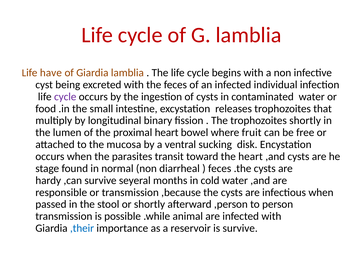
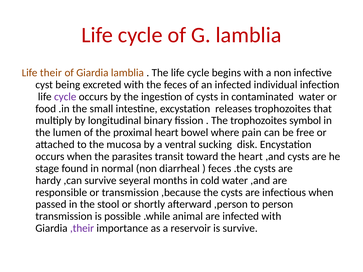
have: have -> their (51, 73)
trophozoites shortly: shortly -> symbol (305, 121)
fruit: fruit -> pain (252, 133)
,their colour: blue -> purple (82, 228)
